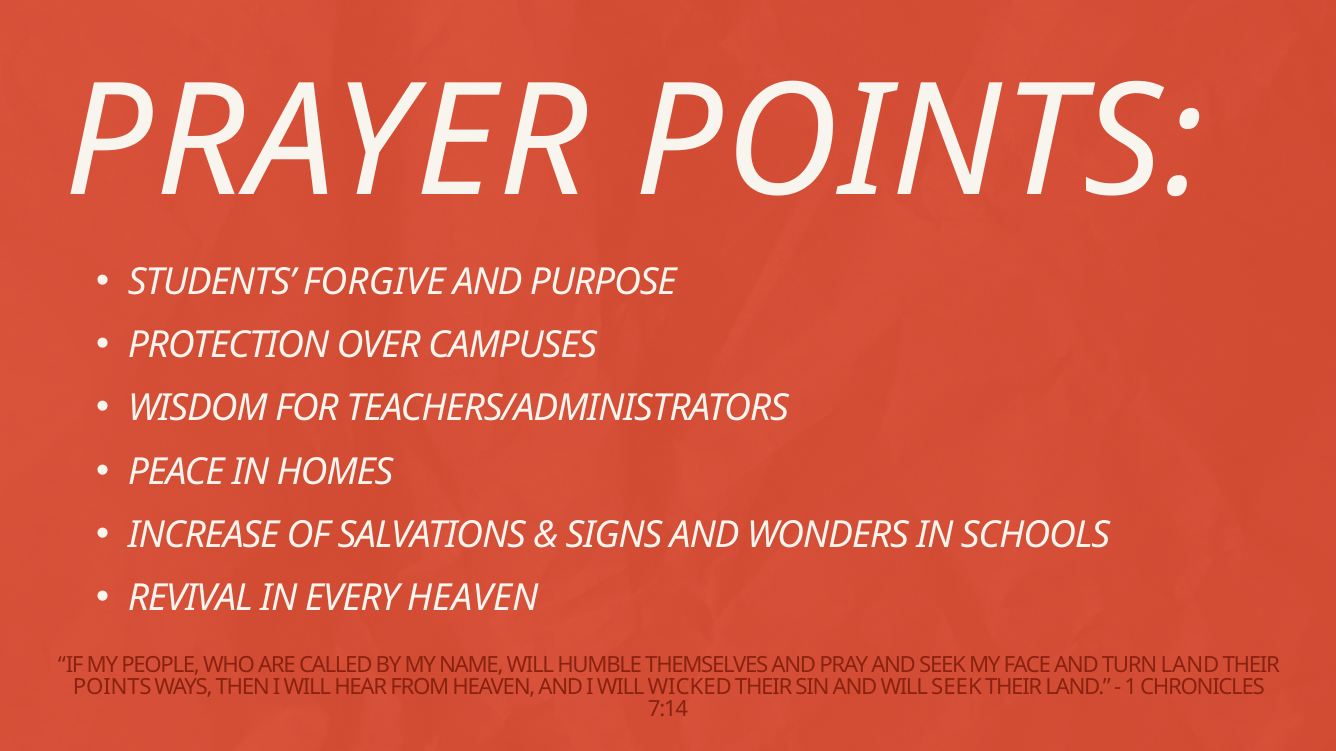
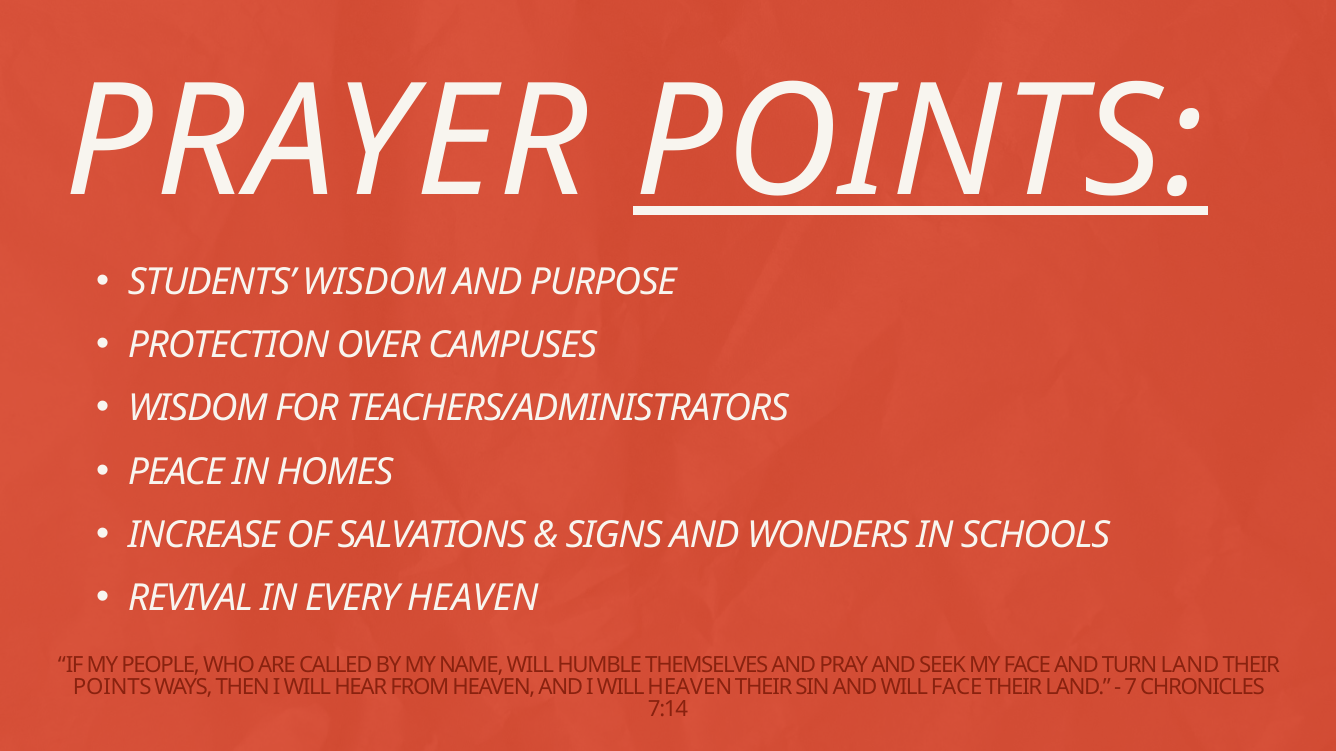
POINTS underline: none -> present (920, 143)
STUDENTS FORGIVE: FORGIVE -> WISDOM (374, 282)
WILL WICKED: WICKED -> HEAVEN (690, 687)
WILL SEEK: SEEK -> FACE (957, 687)
1: 1 -> 7 (1131, 687)
